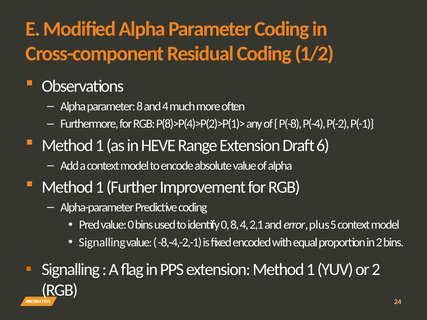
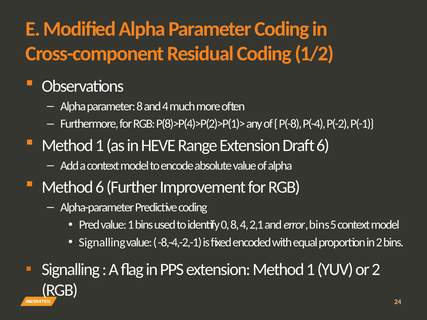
1: 1 -> 6 (100, 187)
value 0: 0 -> 1 (131, 225)
error plus: plus -> bins (319, 225)
